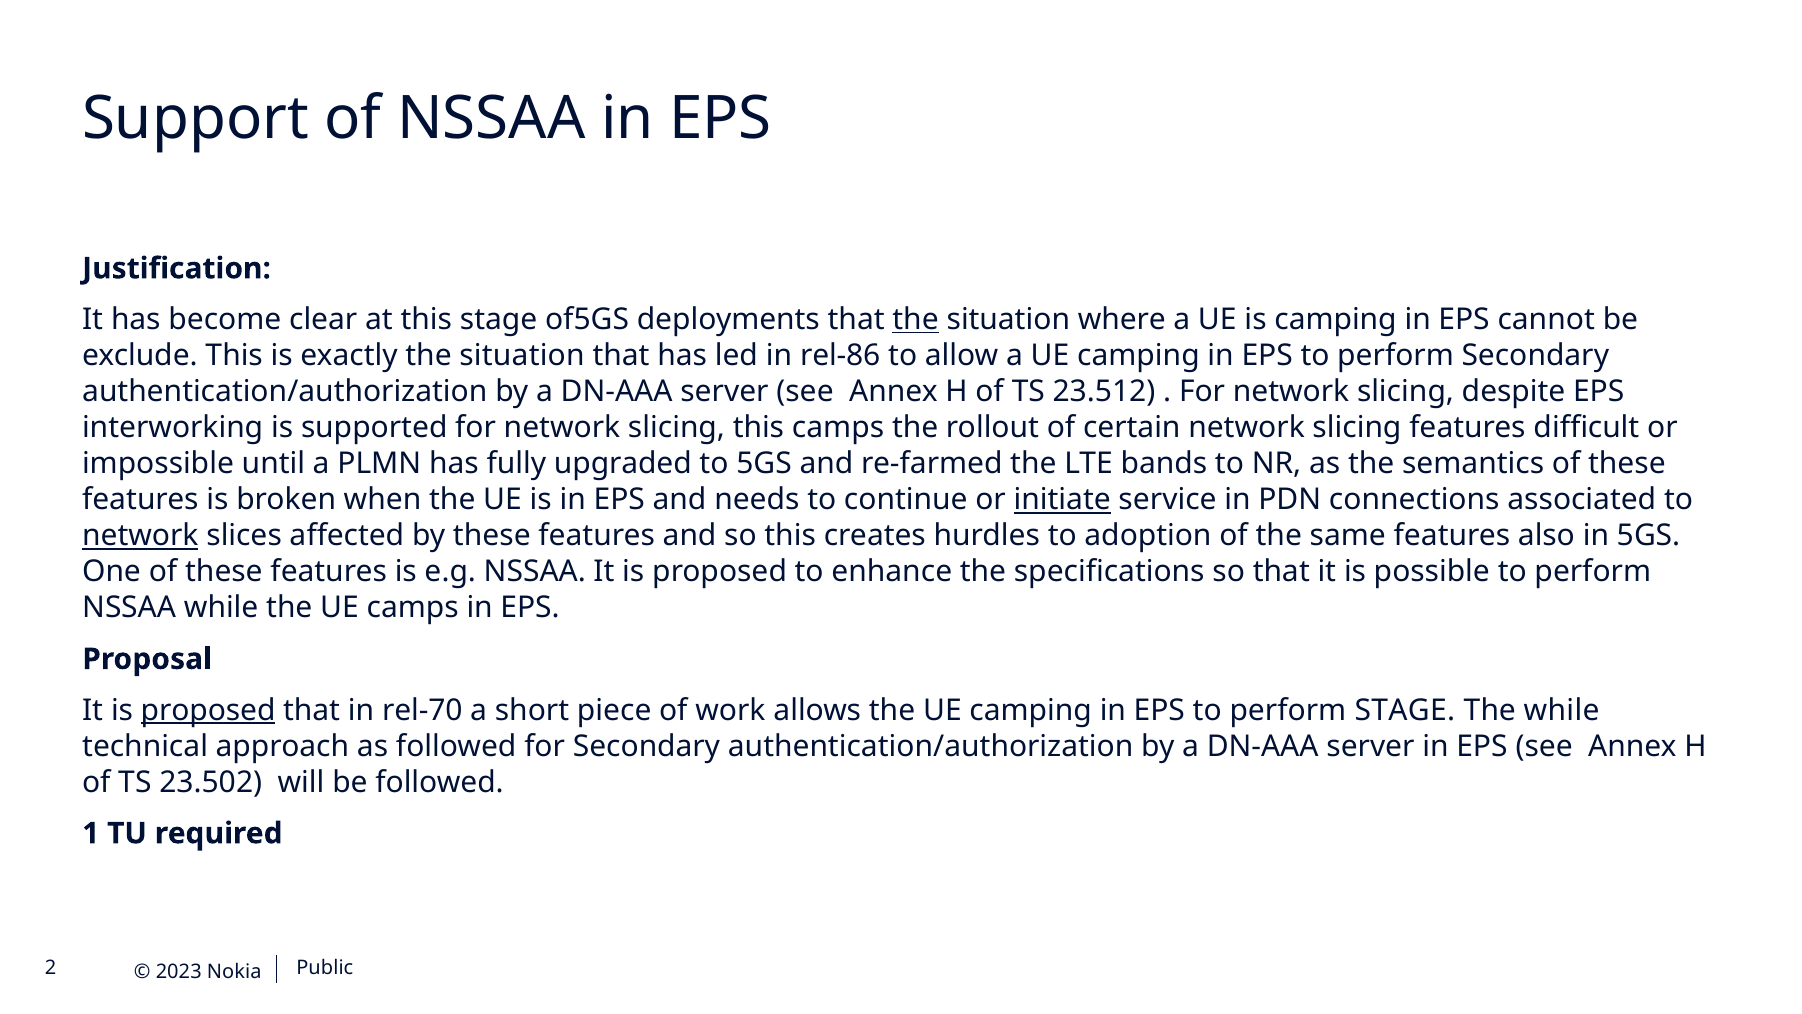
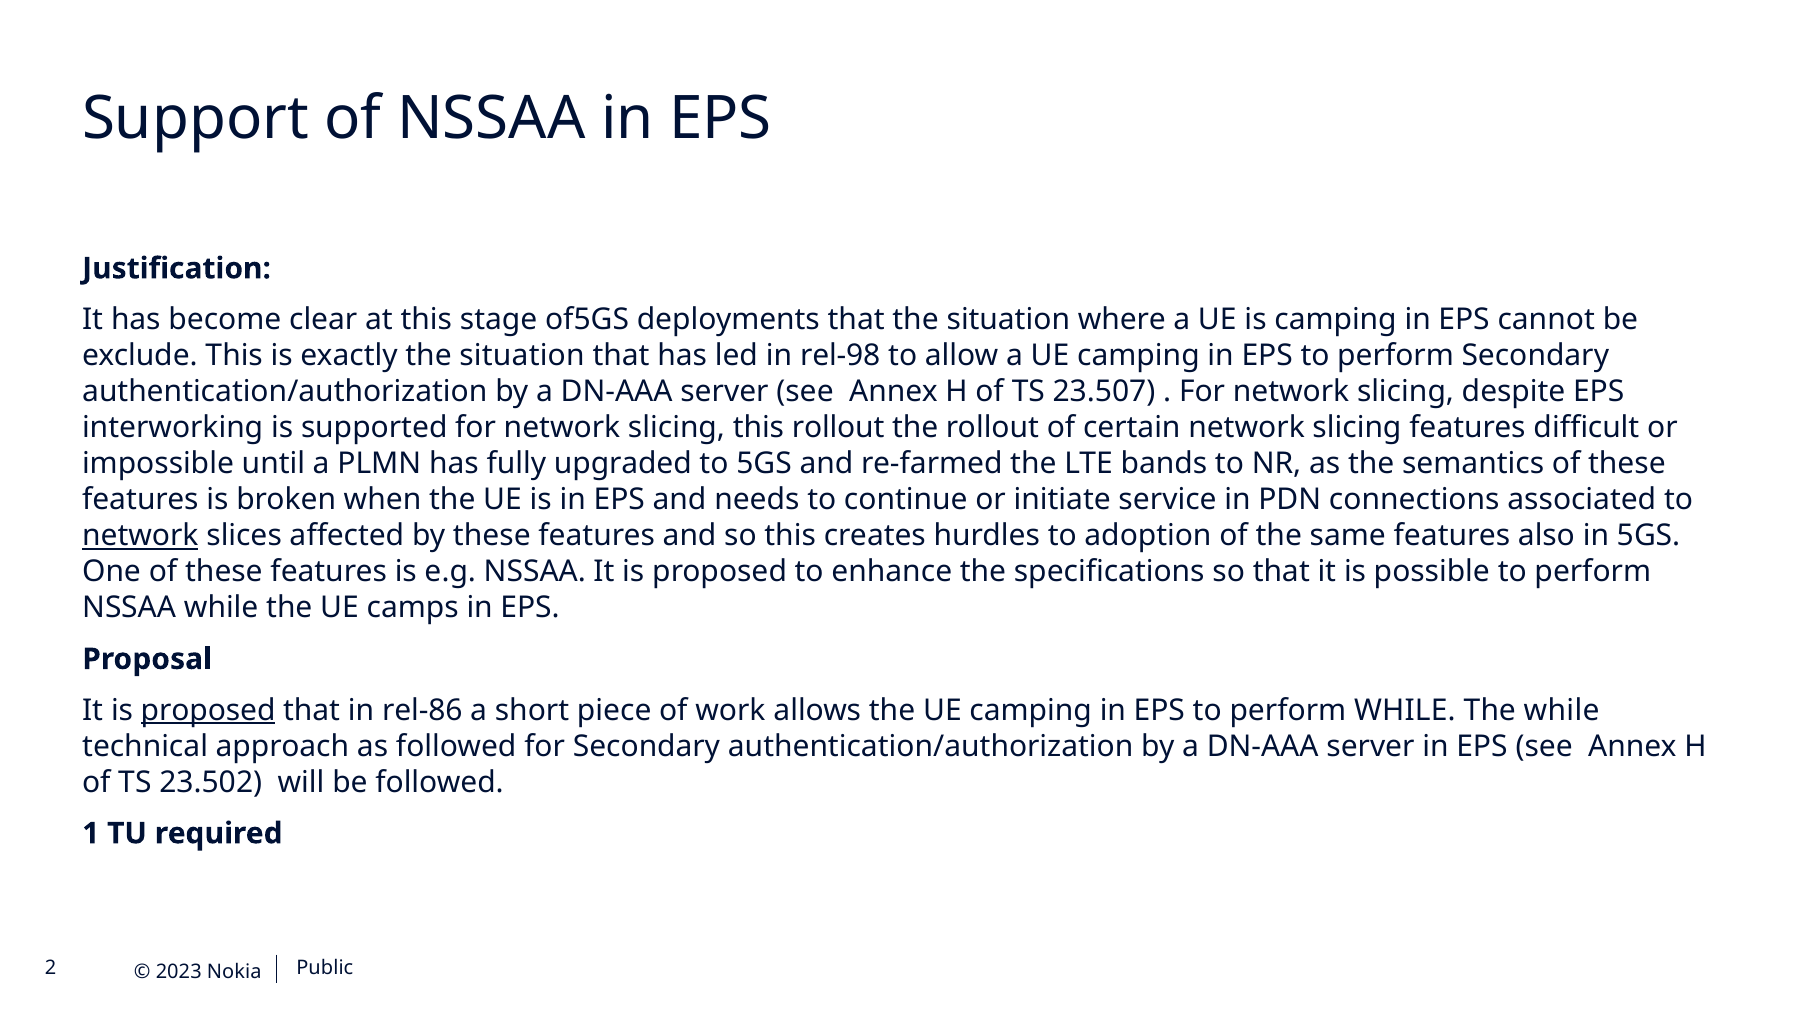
the underline: present -> none (916, 319)
rel-86: rel-86 -> rel-98 (840, 356)
23.512: 23.512 -> 23.507 (1104, 392)
this camps: camps -> rollout (838, 428)
initiate underline: present -> none (1062, 500)
rel-70: rel-70 -> rel-86 (422, 710)
perform STAGE: STAGE -> WHILE (1405, 710)
